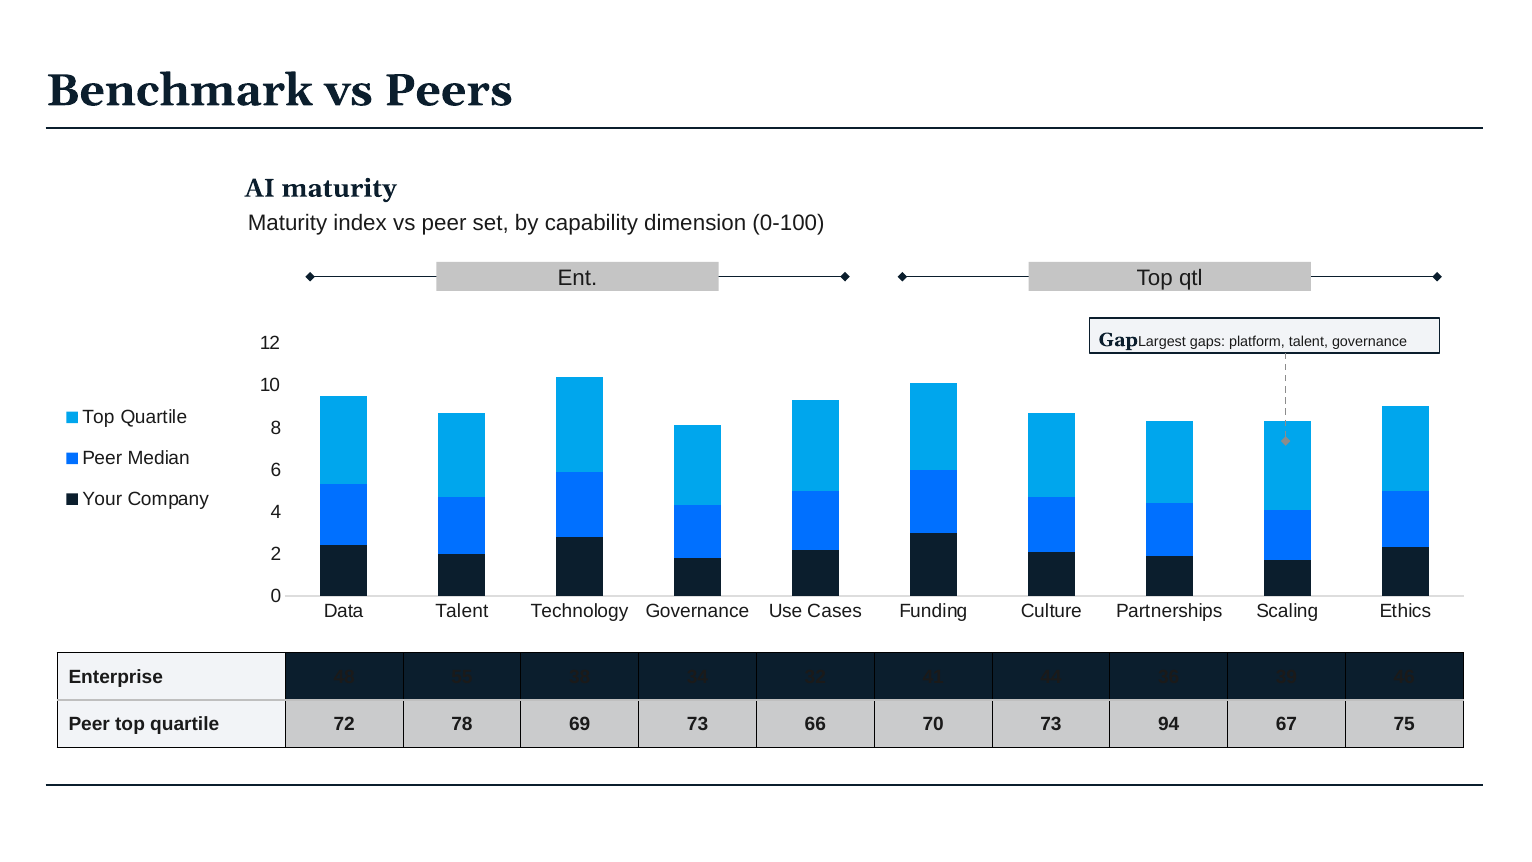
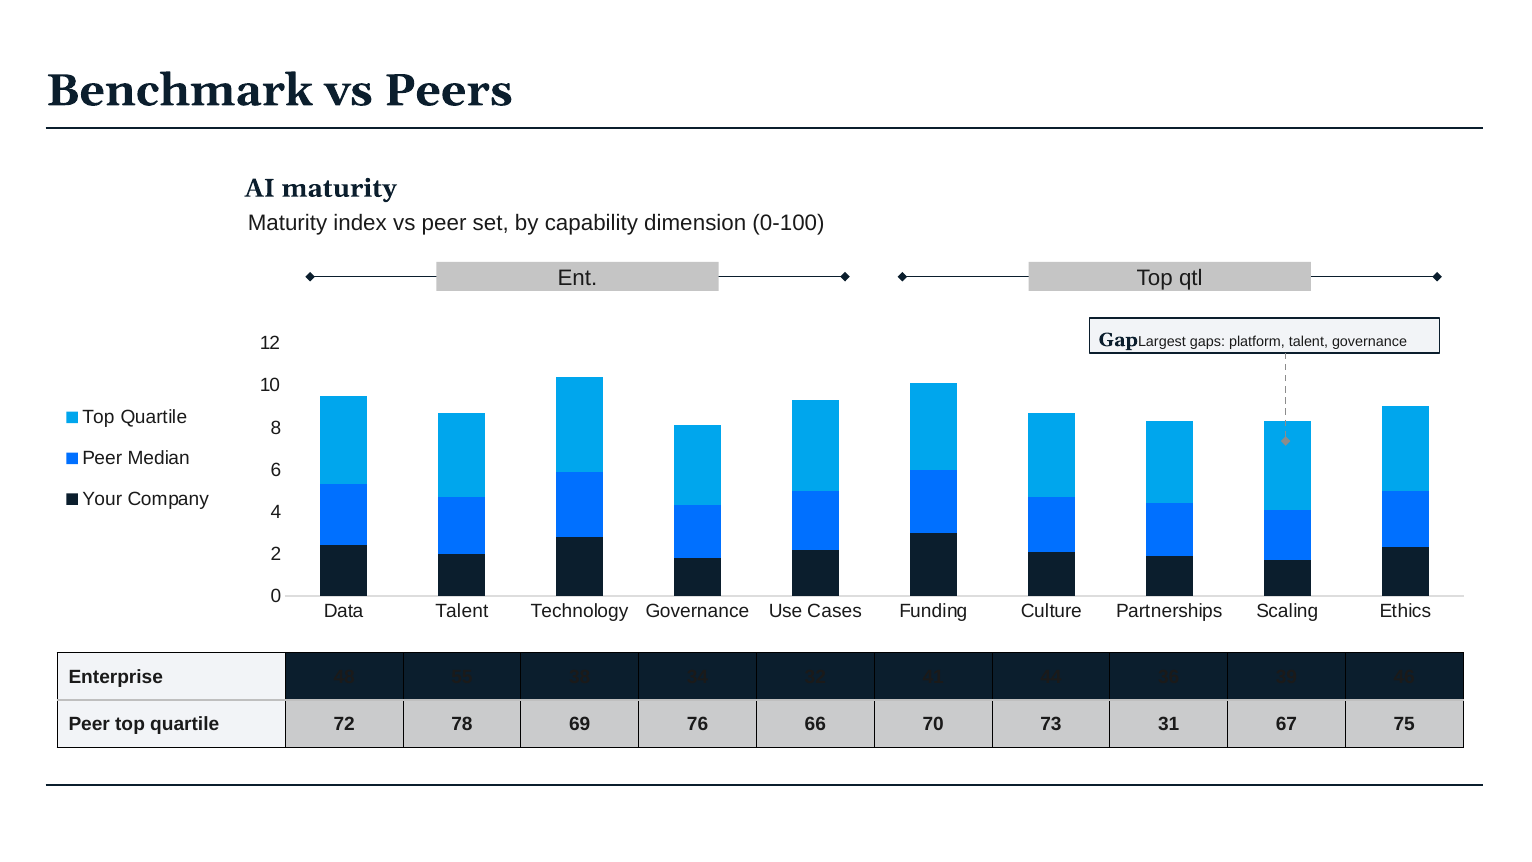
69 73: 73 -> 76 (698, 724)
94: 94 -> 31 (1169, 724)
